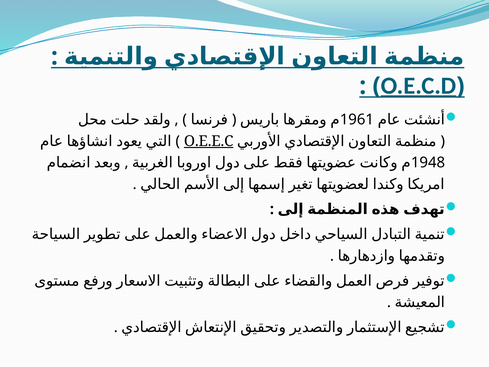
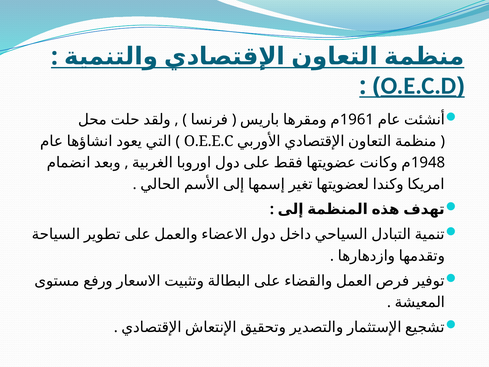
O.E.E.C underline: present -> none (209, 141)
